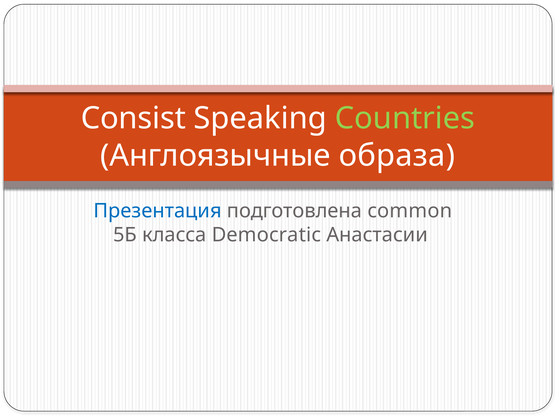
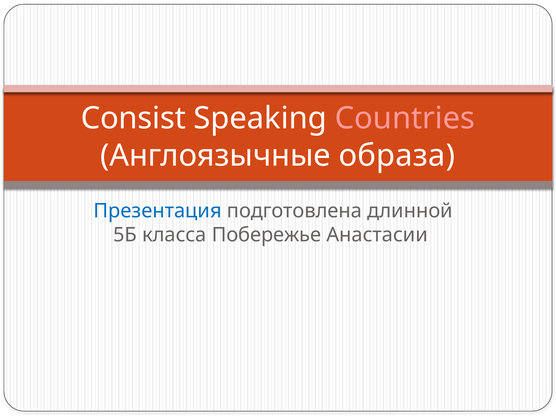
Countries colour: light green -> pink (405, 118)
common: common -> длинной (410, 211)
Democratic: Democratic -> Побережье (266, 235)
